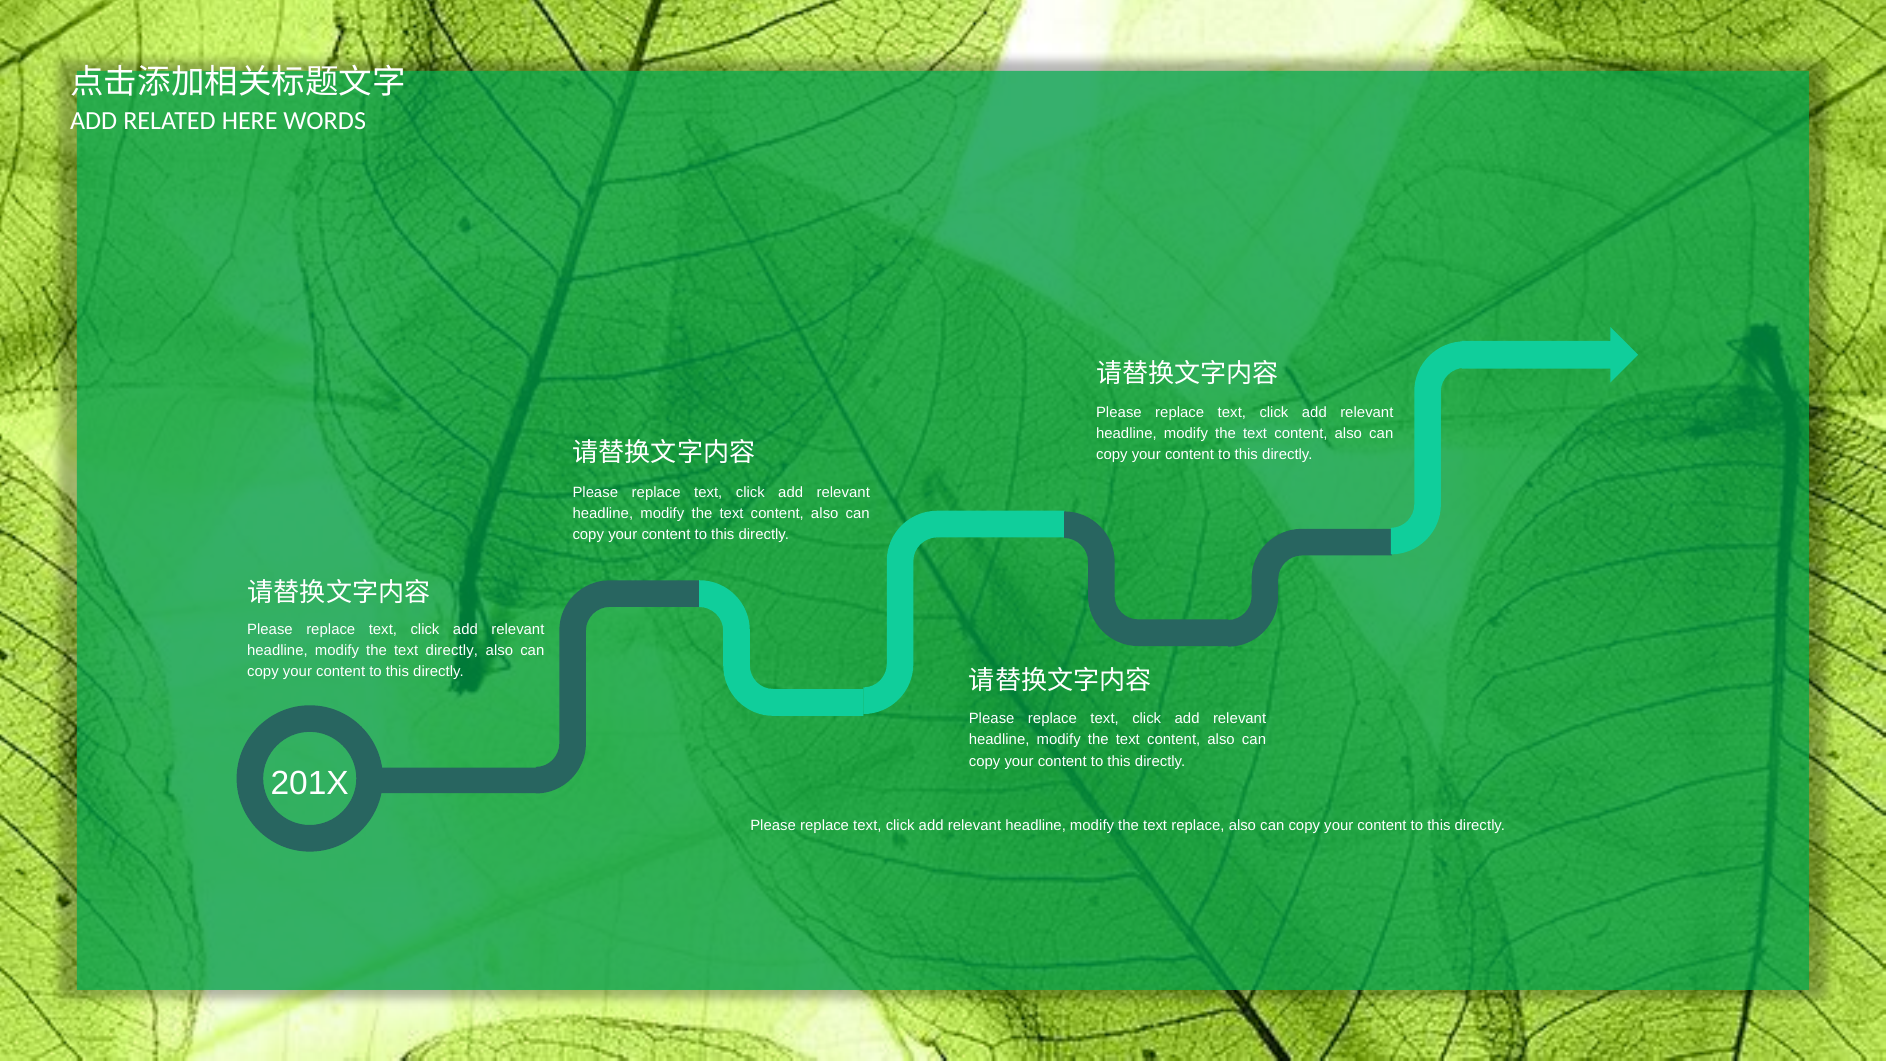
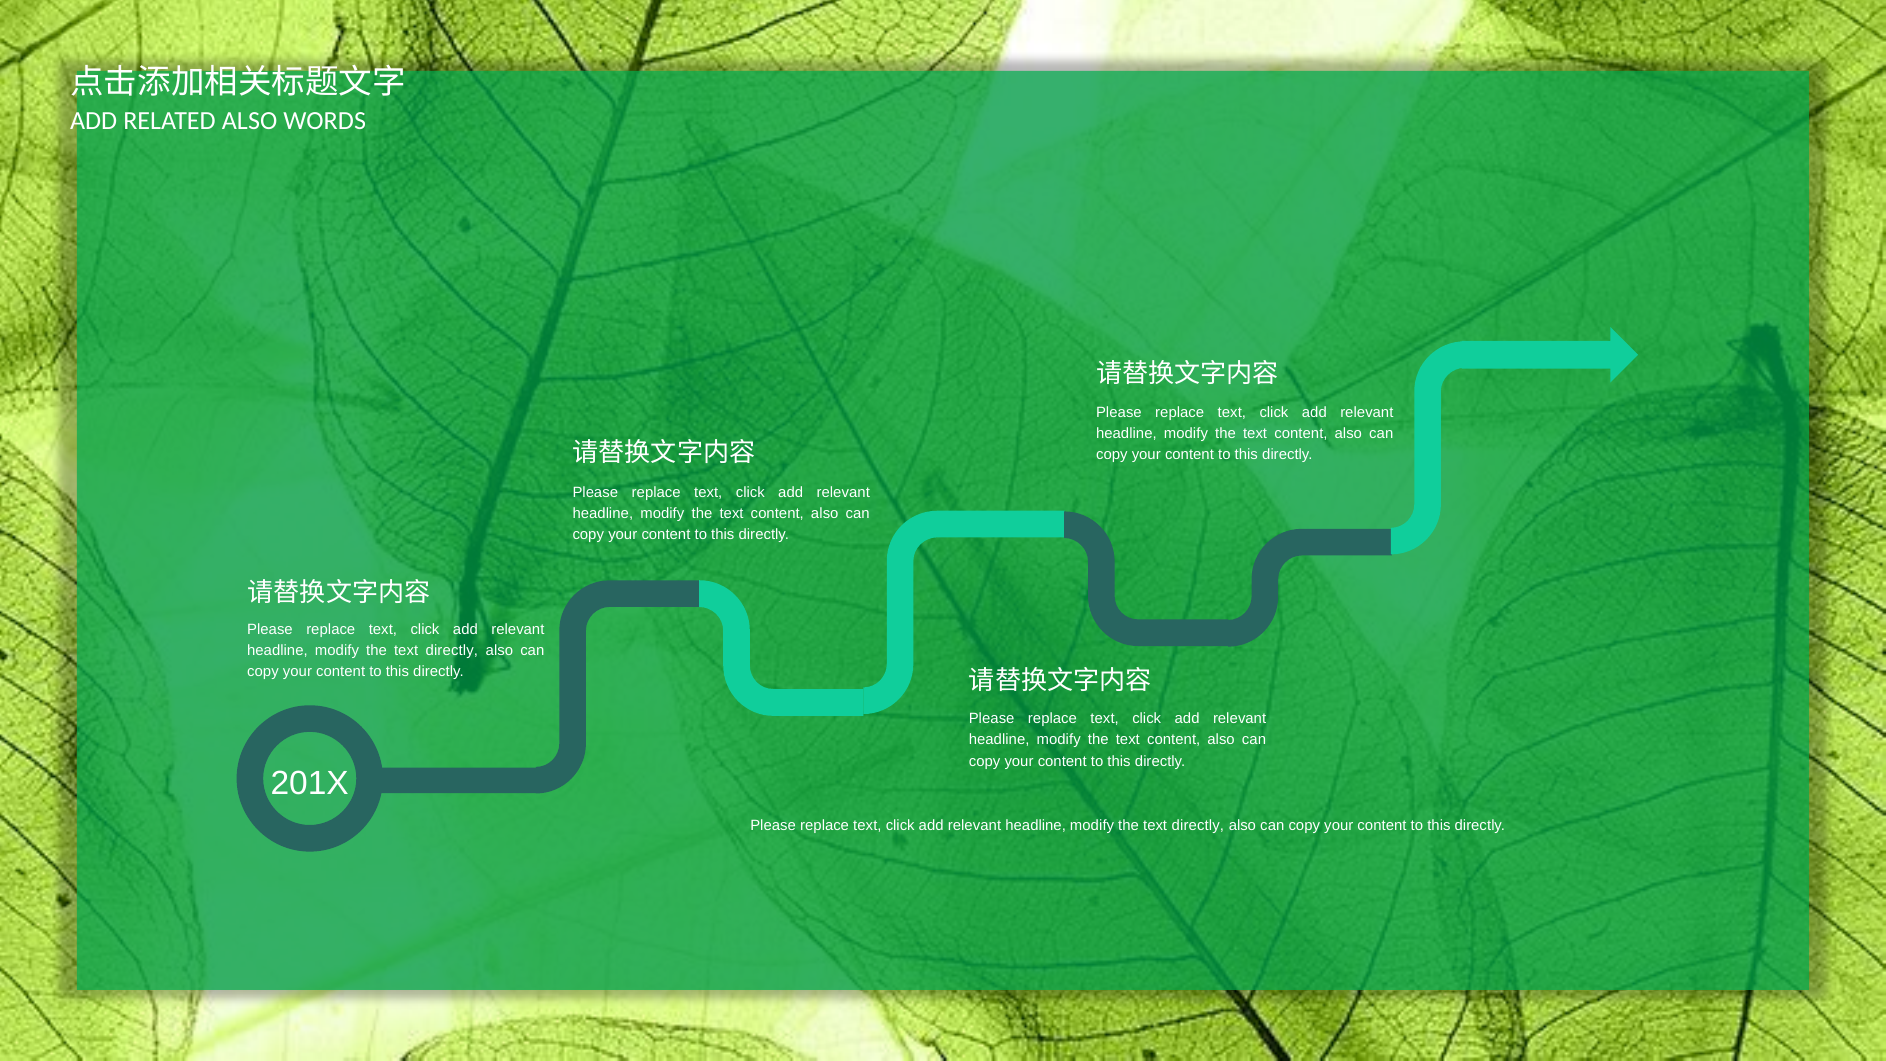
RELATED HERE: HERE -> ALSO (250, 121)
replace: replace -> directly (1198, 826)
